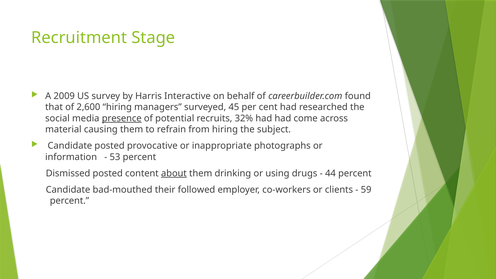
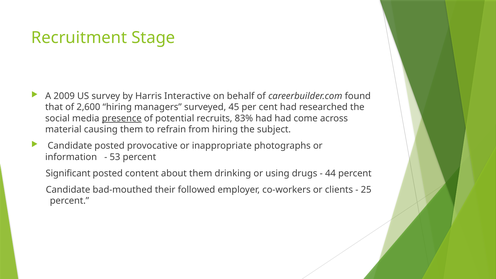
32%: 32% -> 83% (244, 118)
Dismissed: Dismissed -> Significant (68, 173)
about underline: present -> none (174, 173)
59: 59 -> 25 (366, 190)
